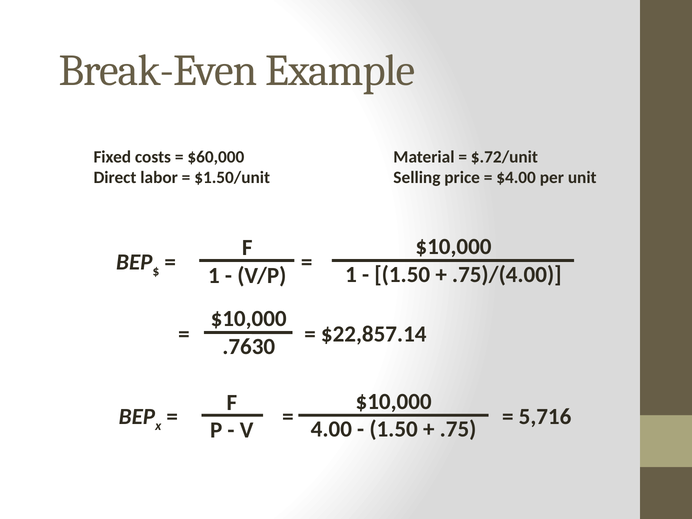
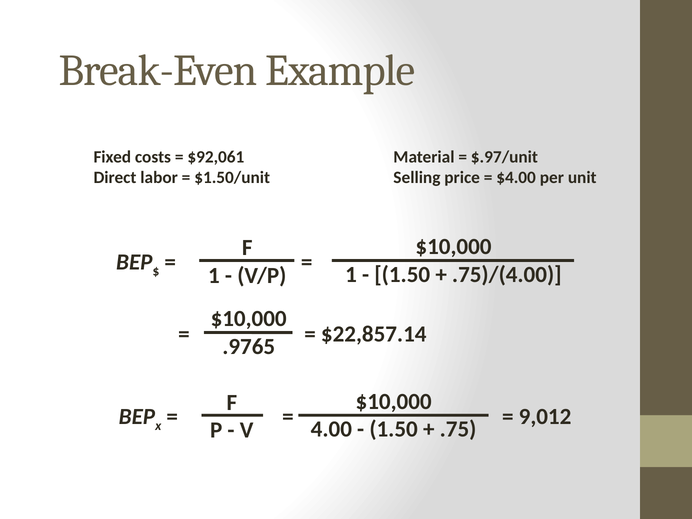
$60,000: $60,000 -> $92,061 (216, 157)
$.72/unit: $.72/unit -> $.97/unit (504, 157)
.7630: .7630 -> .9765 (249, 347)
5,716: 5,716 -> 9,012 (545, 417)
